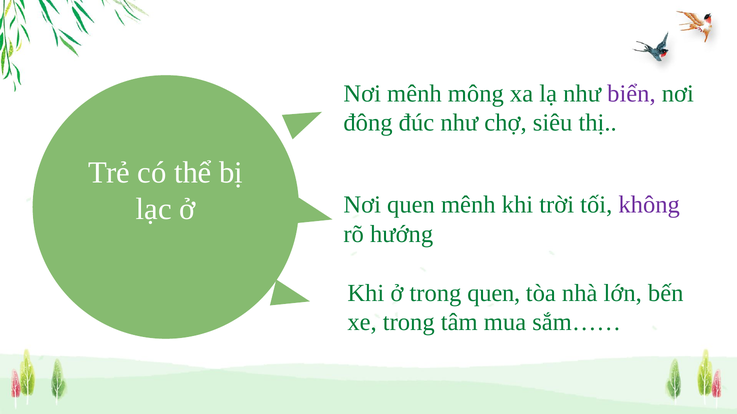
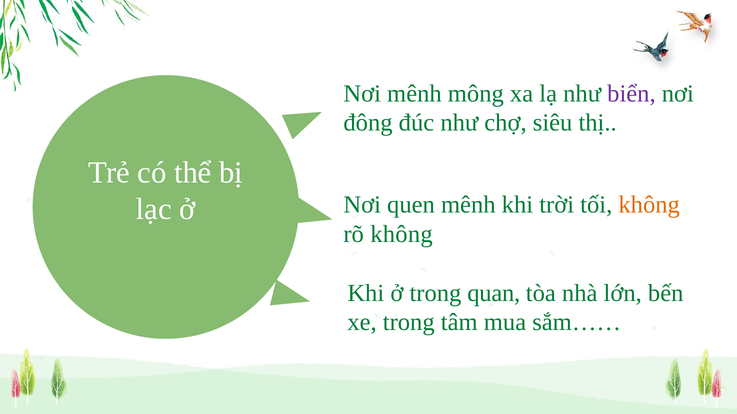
không colour: purple -> orange (649, 205)
rõ hướng: hướng -> không (402, 234)
trong quen: quen -> quan (494, 293)
